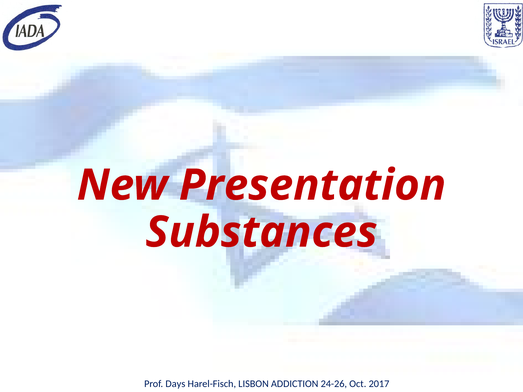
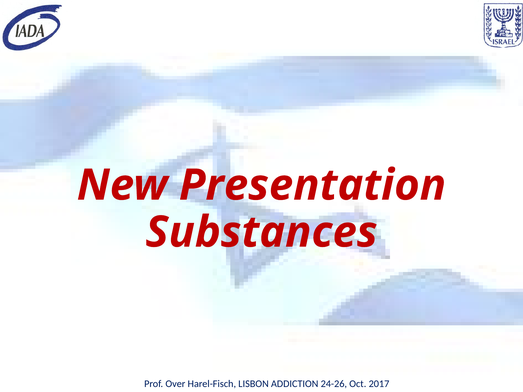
Days: Days -> Over (175, 384)
